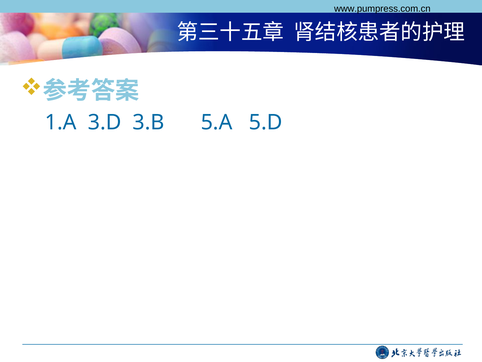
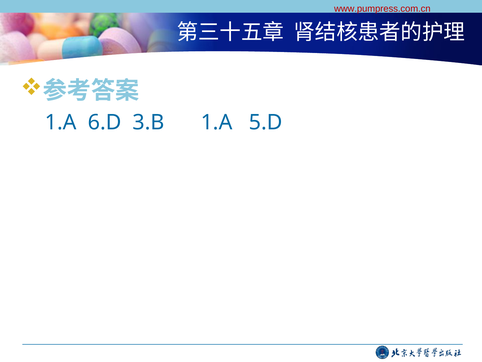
www.pumpress.com.cn colour: black -> red (382, 9)
3.D: 3.D -> 6.D (105, 122)
3.B 5.A: 5.A -> 1.A (217, 122)
